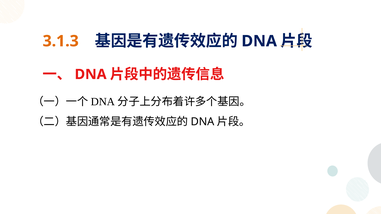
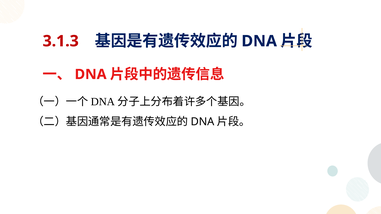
3.1.3 colour: orange -> red (61, 41)
